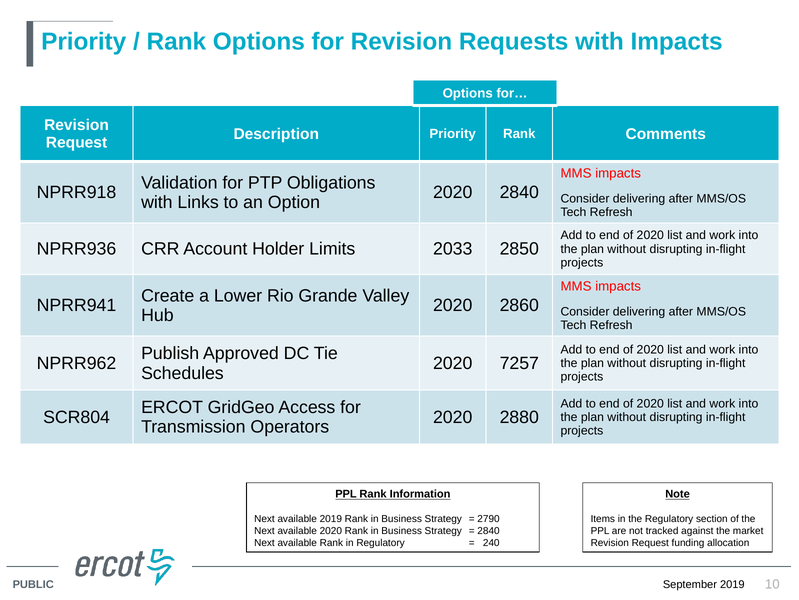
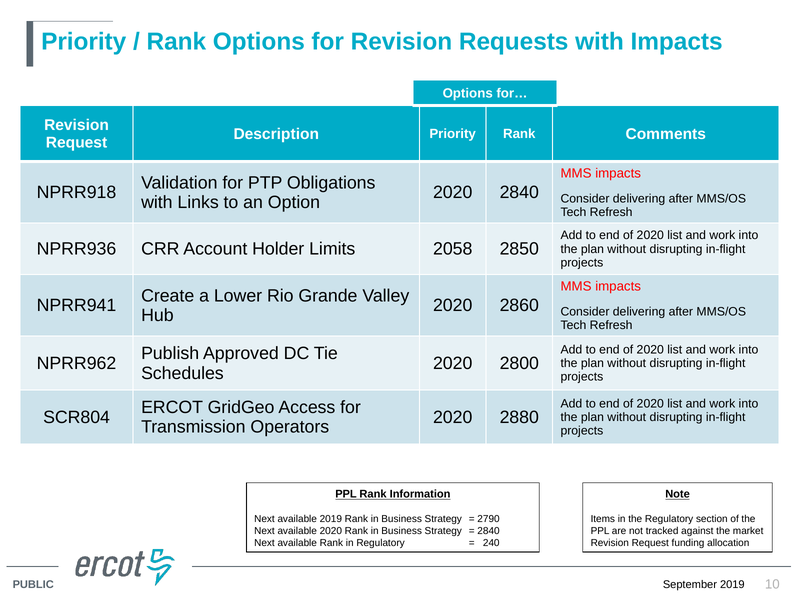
2033: 2033 -> 2058 (453, 249)
7257: 7257 -> 2800 (519, 363)
